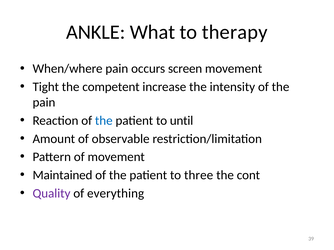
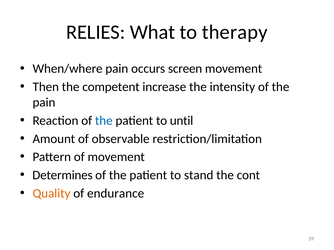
ANKLE: ANKLE -> RELIES (96, 32)
Tight: Tight -> Then (46, 87)
Maintained: Maintained -> Determines (62, 175)
three: three -> stand (199, 175)
Quality colour: purple -> orange (52, 194)
everything: everything -> endurance (116, 194)
